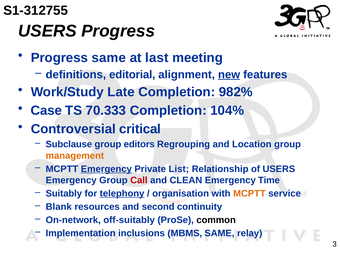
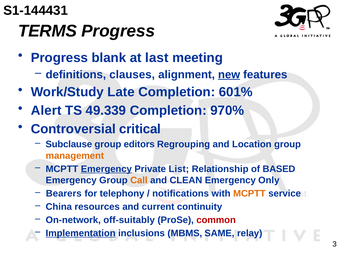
S1-312755: S1-312755 -> S1-144431 (36, 11)
USERS: USERS -> TERMS (47, 31)
Progress same: same -> blank (109, 58)
editorial: editorial -> clauses (132, 75)
982%: 982% -> 601% (236, 92)
Case: Case -> Alert (46, 111)
70.333: 70.333 -> 49.339 (106, 111)
104%: 104% -> 970% (227, 111)
of USERS: USERS -> BASED (279, 169)
Call colour: red -> orange (139, 180)
Time: Time -> Only (269, 180)
Suitably: Suitably -> Bearers (64, 193)
telephony underline: present -> none (122, 193)
organisation: organisation -> notifications (181, 193)
Blank: Blank -> China (59, 207)
second: second -> current (158, 207)
common colour: black -> red (216, 220)
Implementation underline: none -> present (81, 233)
